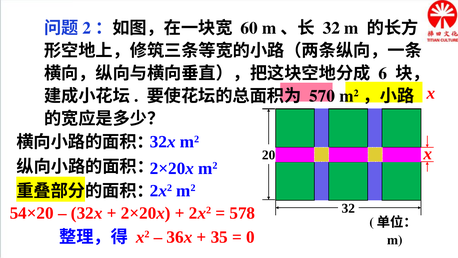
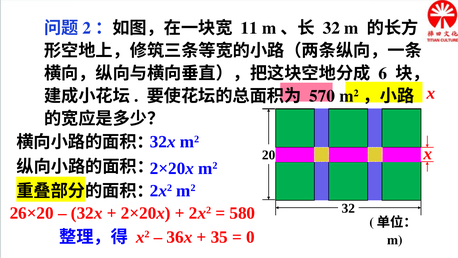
60: 60 -> 11 (249, 28)
54×20: 54×20 -> 26×20 (32, 213)
578: 578 -> 580 (242, 213)
